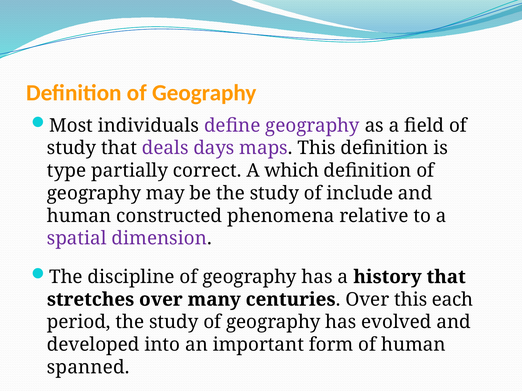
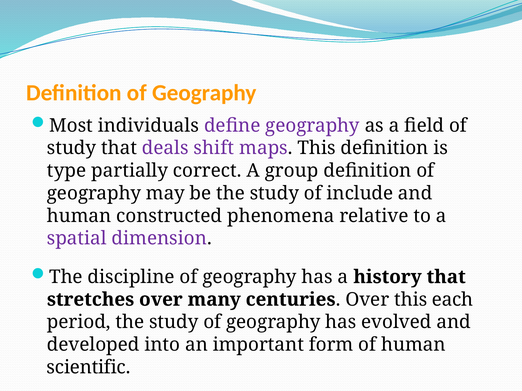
days: days -> shift (214, 148)
which: which -> group (292, 171)
spanned: spanned -> scientific (88, 368)
